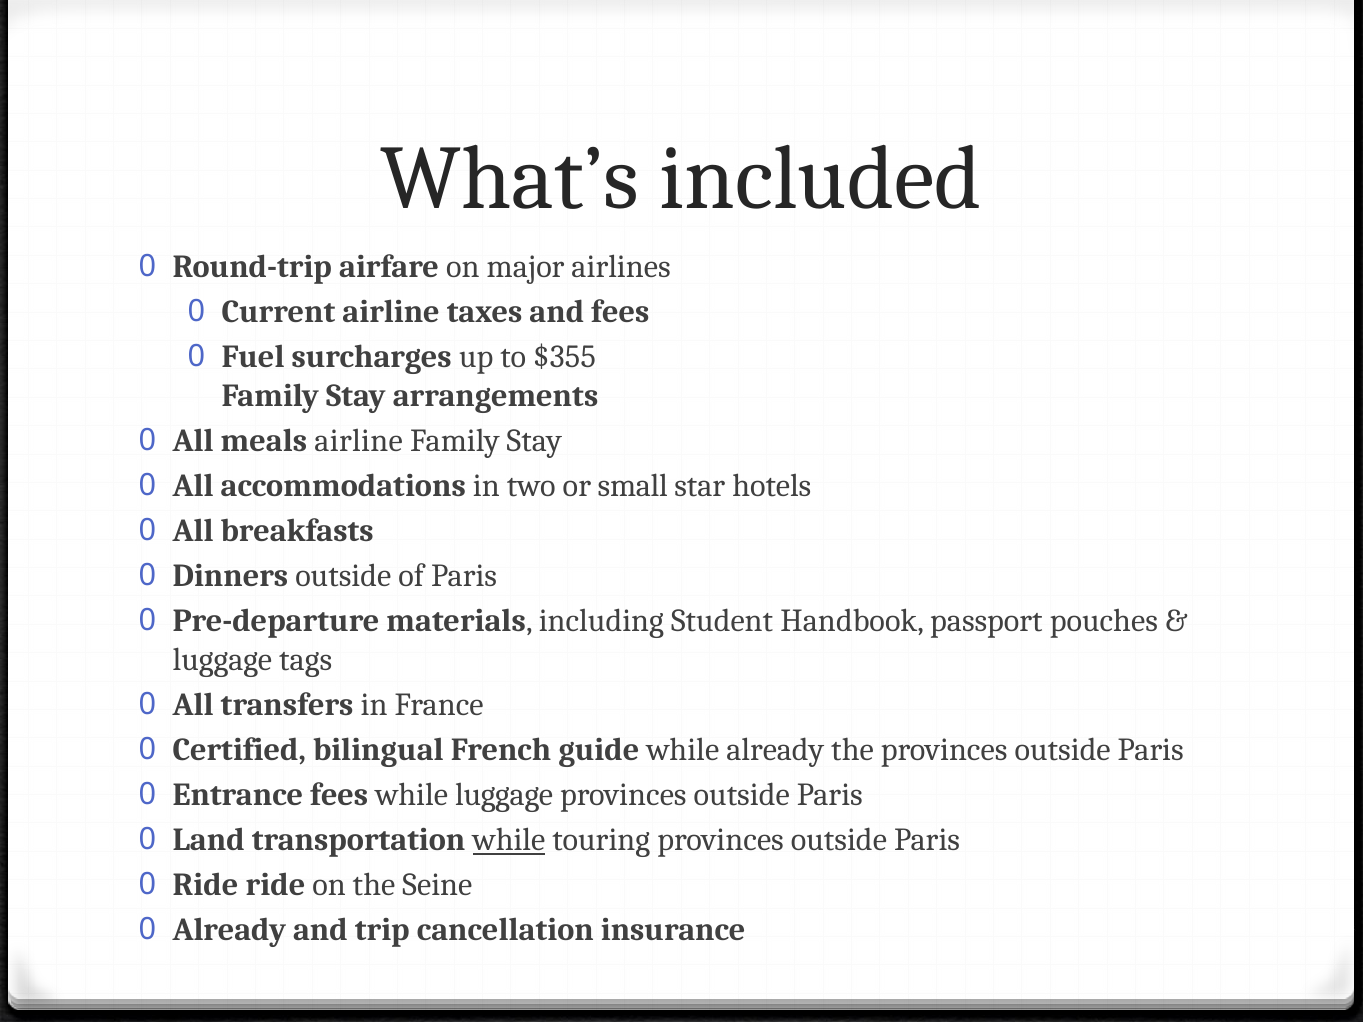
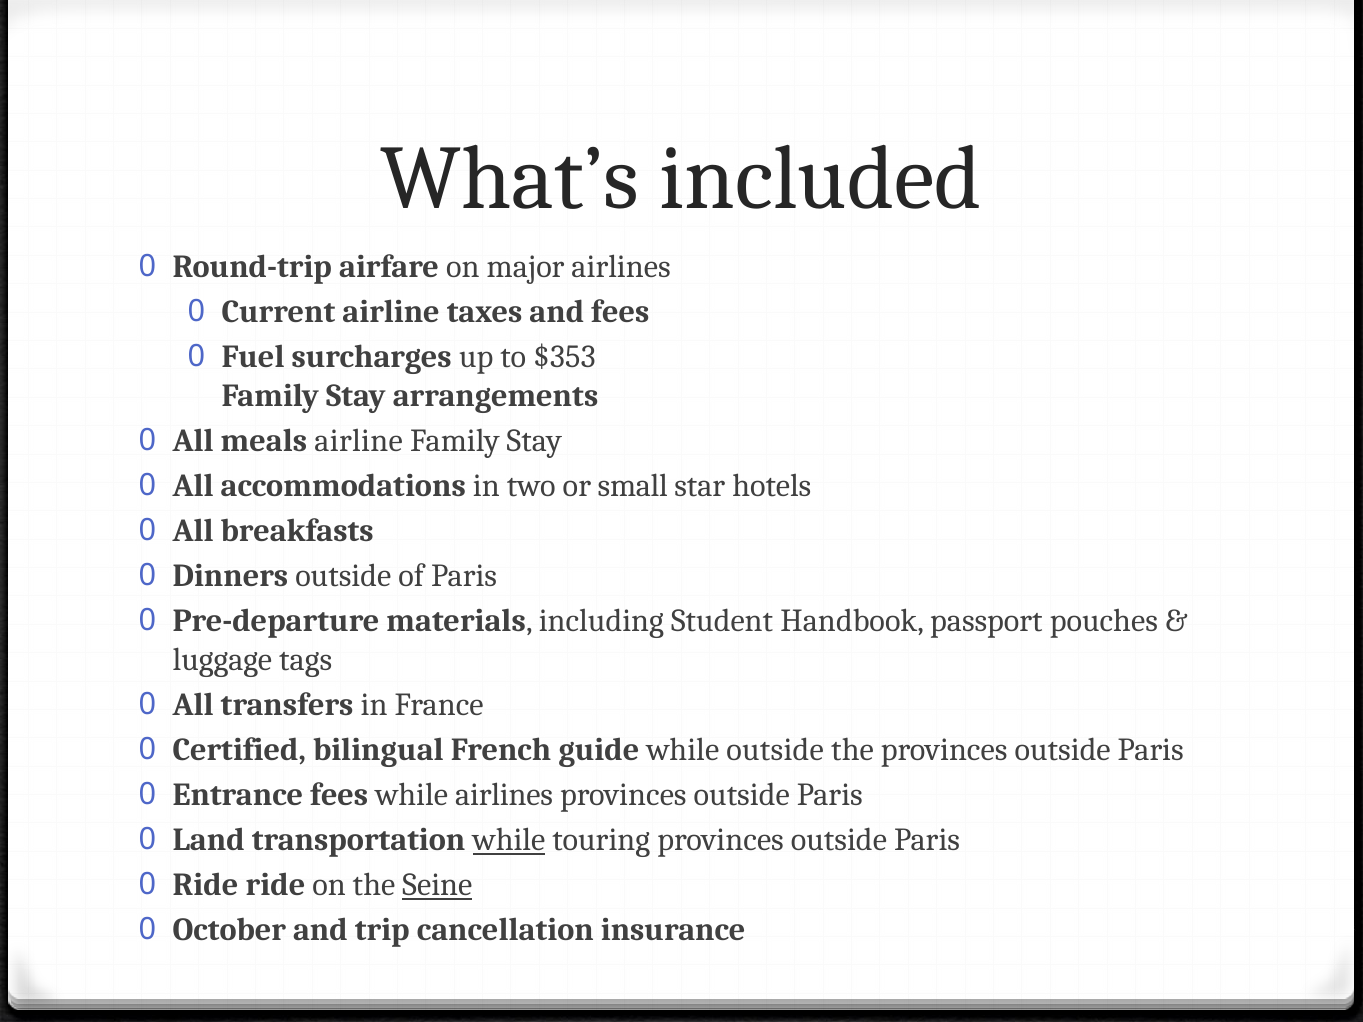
$355: $355 -> $353 (565, 357)
while already: already -> outside (775, 750)
while luggage: luggage -> airlines (504, 795)
Seine underline: none -> present (437, 885)
Already: Already -> October (229, 930)
